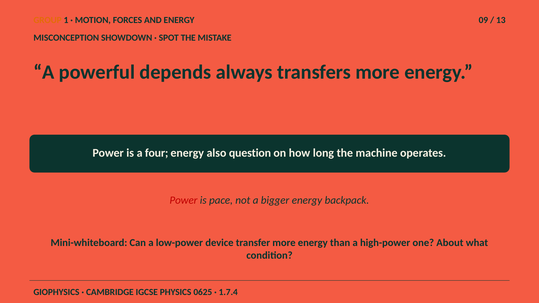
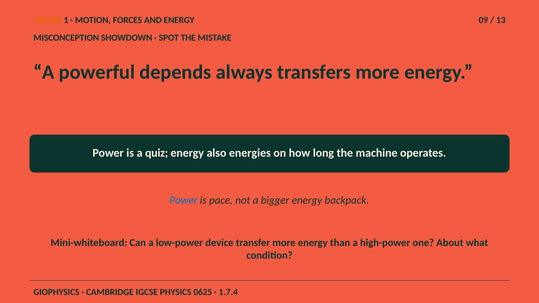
four: four -> quiz (157, 153)
question: question -> energies (250, 153)
Power colour: red -> blue (184, 200)
